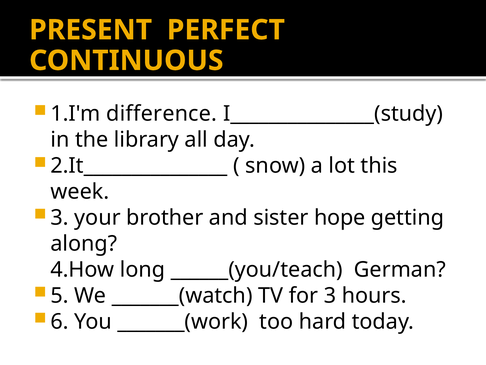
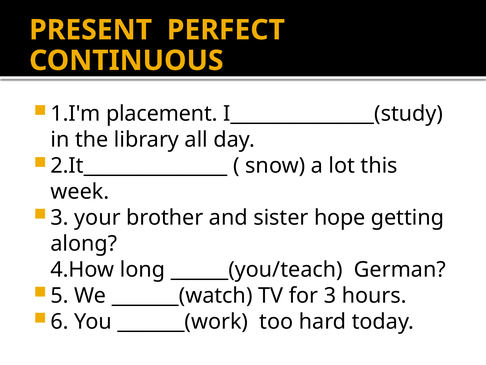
difference: difference -> placement (162, 114)
